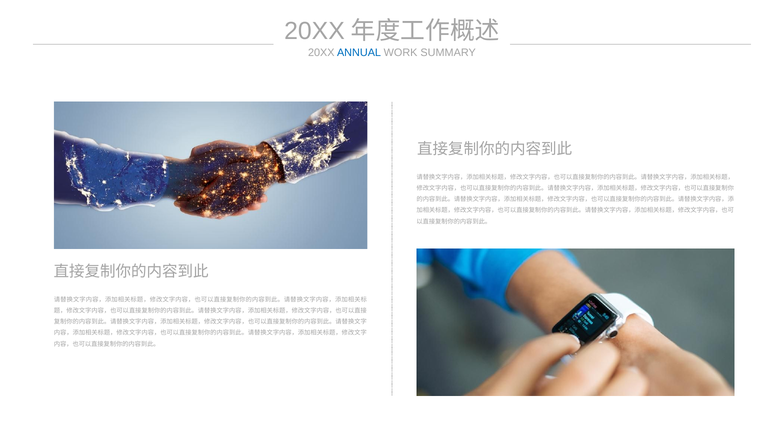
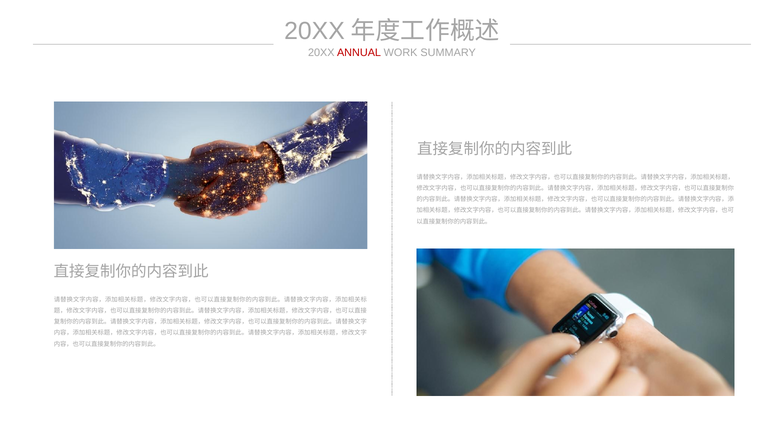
ANNUAL colour: blue -> red (359, 53)
